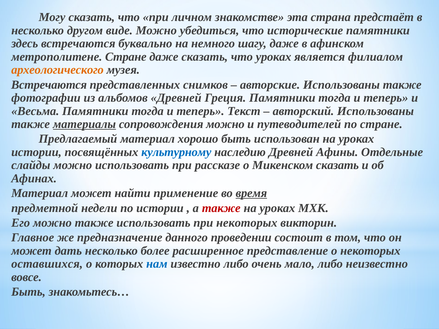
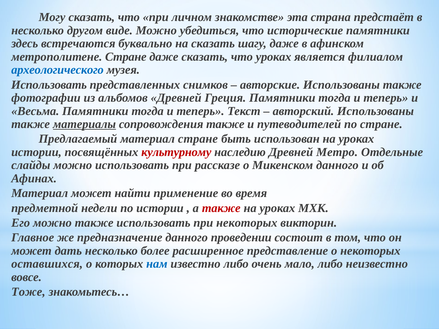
на немного: немного -> сказать (213, 44)
археологического colour: orange -> blue (57, 70)
Встречаются: Встречаются -> Использовать (49, 85)
сопровождения можно: можно -> также (225, 124)
материал хорошо: хорошо -> стране (198, 139)
культурному colour: blue -> red (176, 152)
Афины: Афины -> Метро (337, 152)
Микенском сказать: сказать -> данного (337, 165)
время underline: present -> none (251, 193)
Быть: Быть -> Тоже (28, 292)
